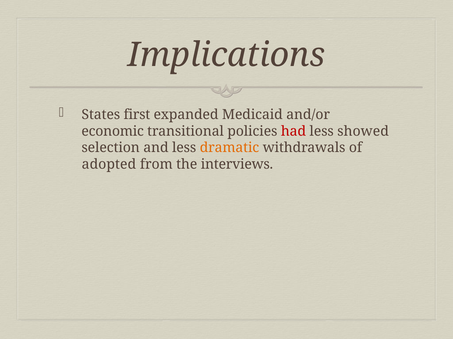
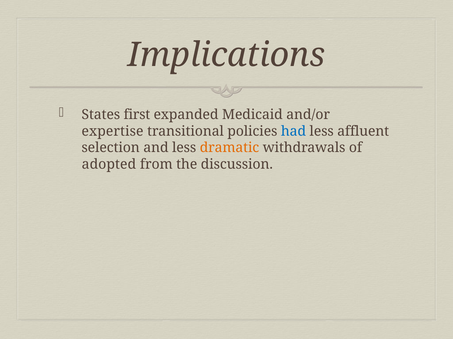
economic: economic -> expertise (113, 131)
had colour: red -> blue (293, 131)
showed: showed -> affluent (363, 131)
interviews: interviews -> discussion (237, 165)
